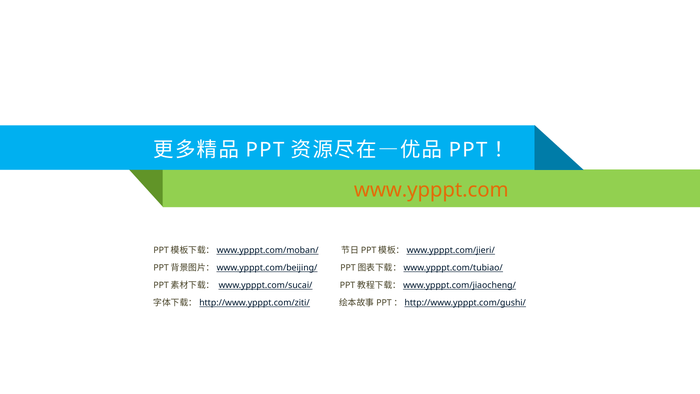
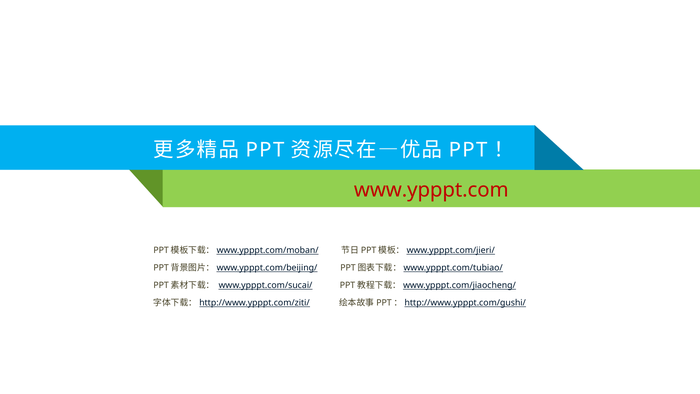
www.ypppt.com colour: orange -> red (431, 190)
